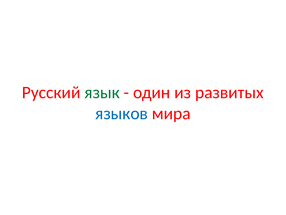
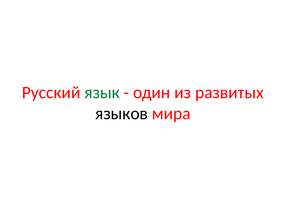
языков colour: blue -> black (122, 113)
